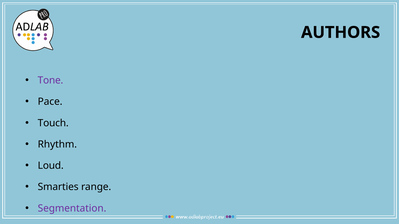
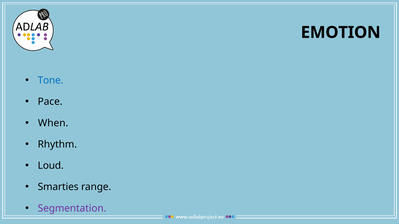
AUTHORS: AUTHORS -> EMOTION (341, 32)
Tone colour: purple -> blue (50, 81)
Touch: Touch -> When (53, 123)
